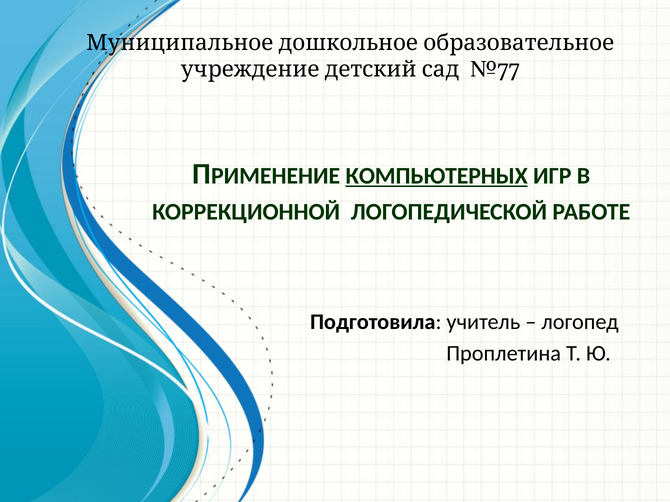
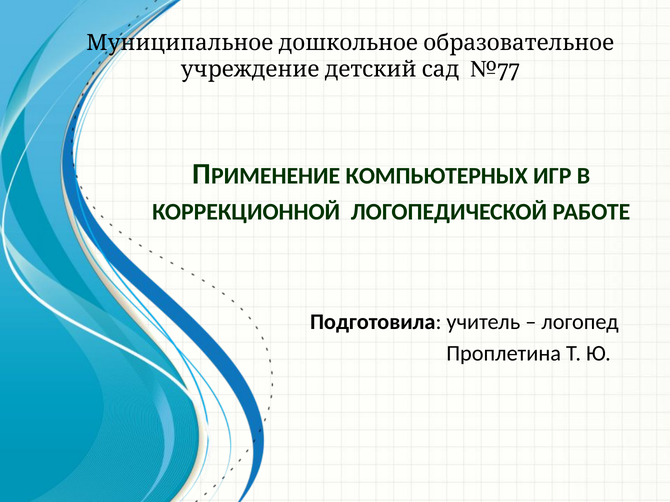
КОМПЬЮТЕРНЫХ underline: present -> none (437, 176)
